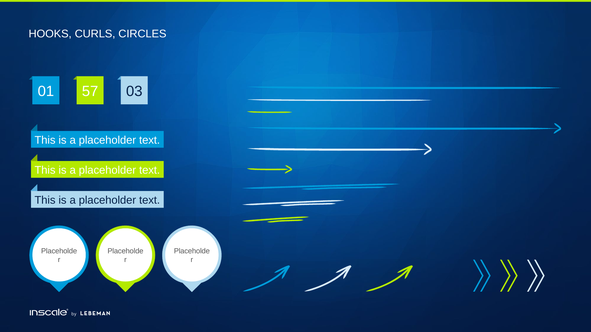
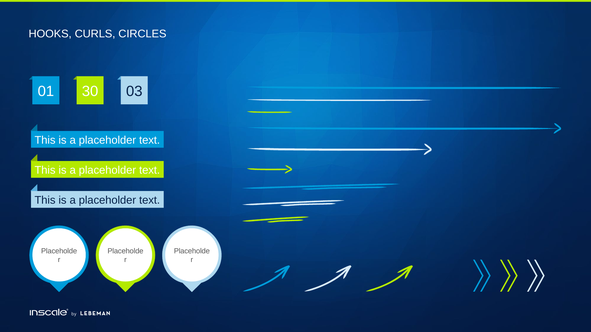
57: 57 -> 30 (90, 91)
